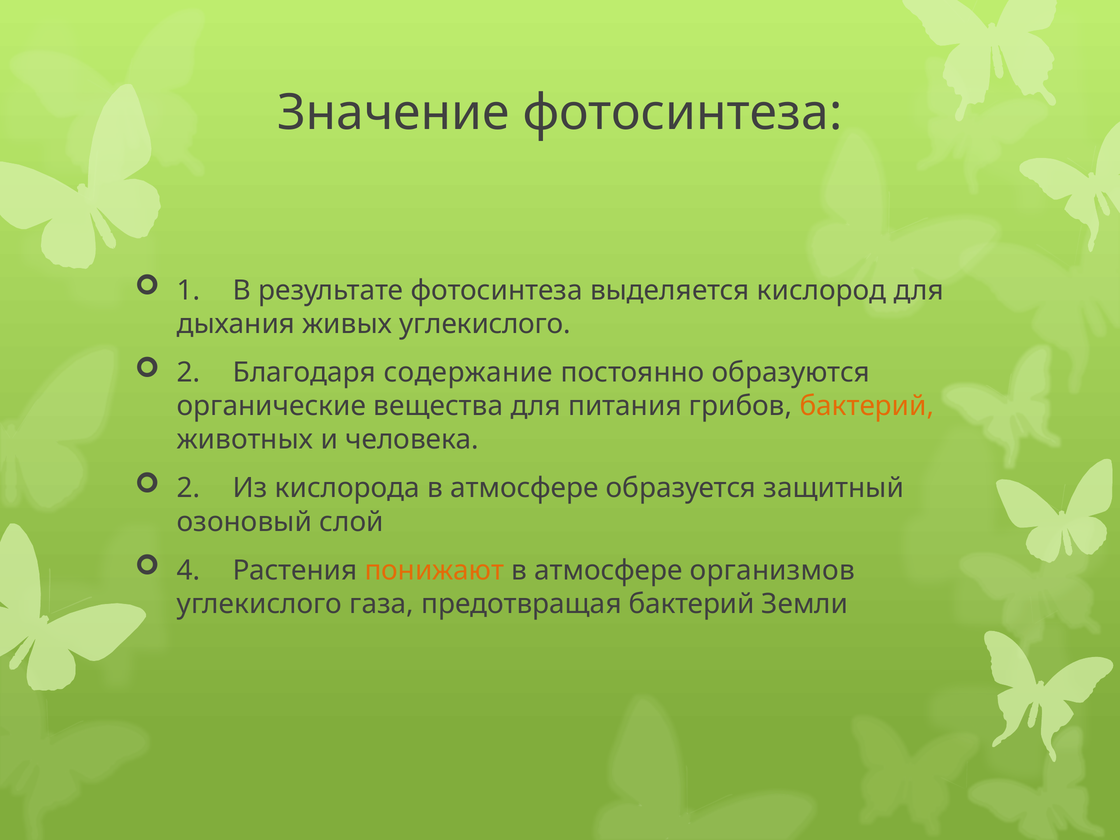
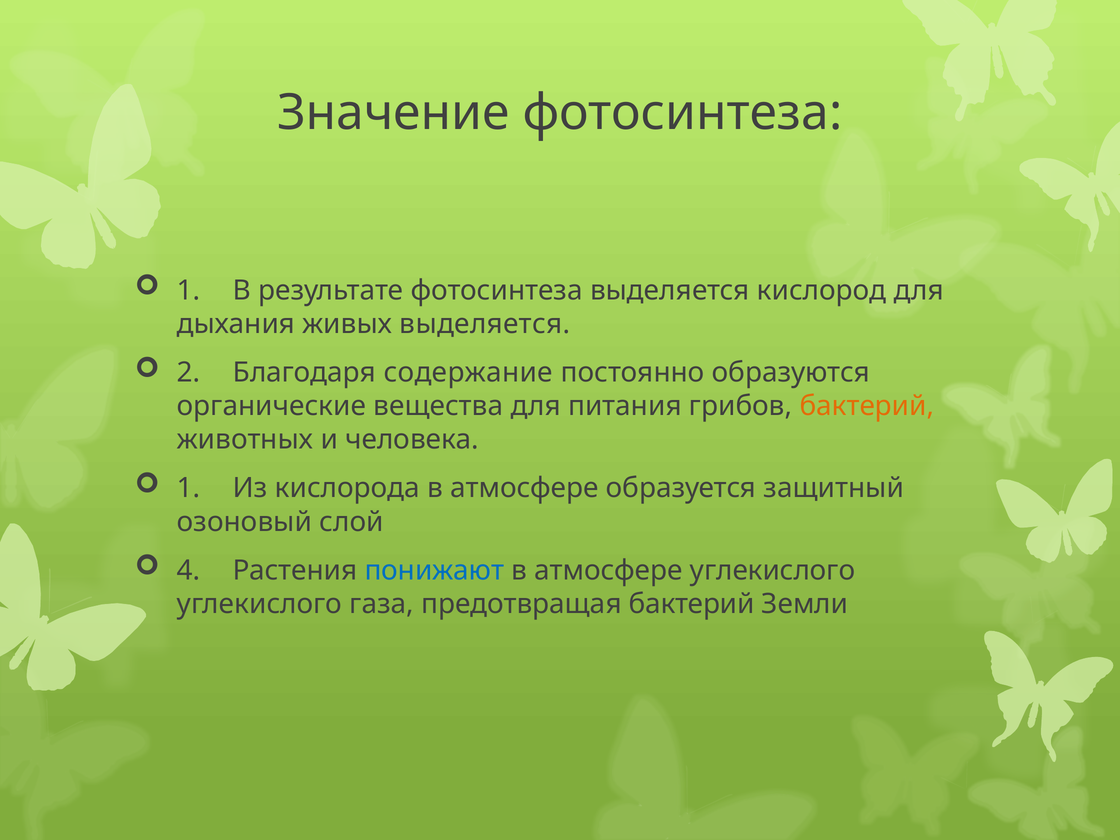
живых углекислого: углекислого -> выделяется (485, 324)
2: 2 -> 1 (189, 488)
понижают colour: orange -> blue (434, 570)
атмосфере организмов: организмов -> углекислого (773, 570)
